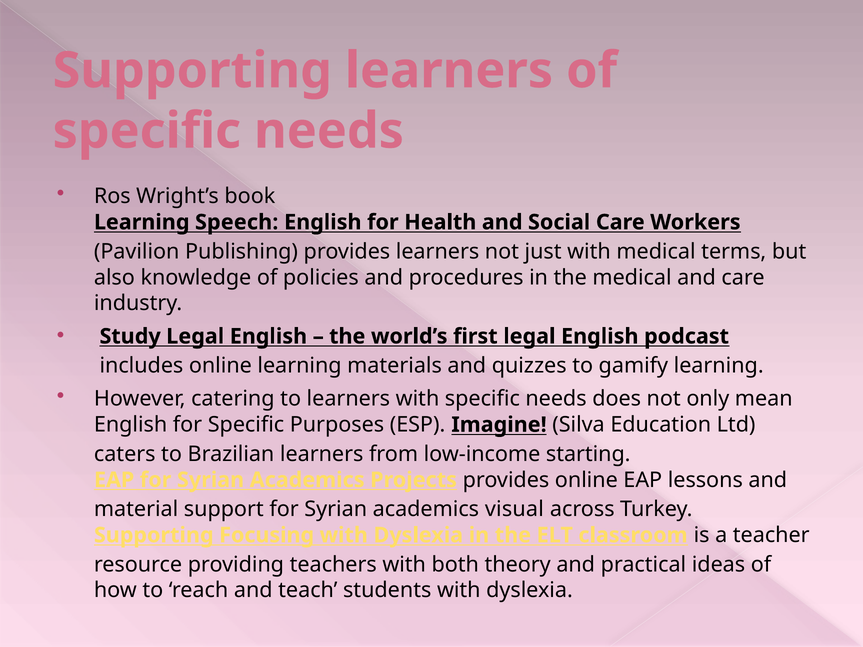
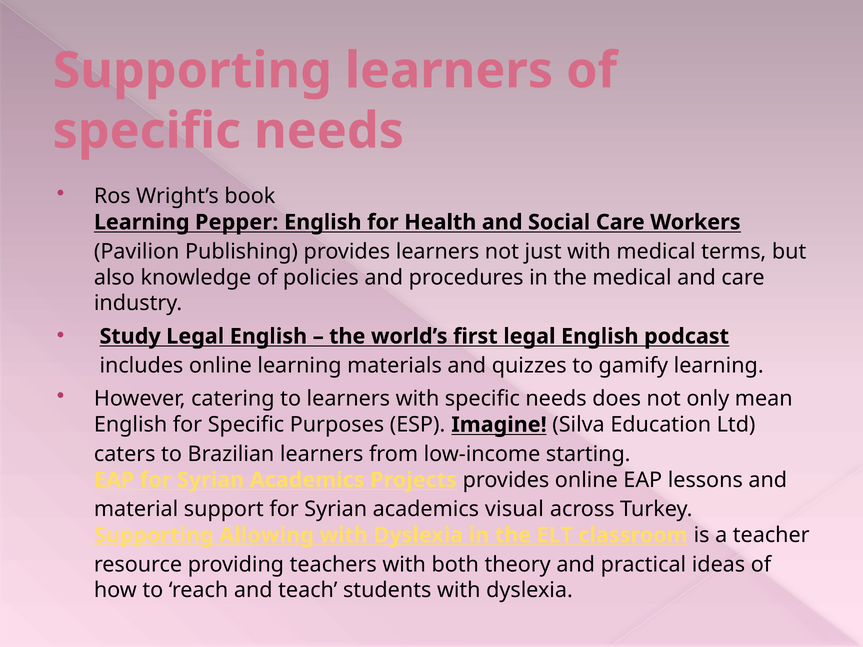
Speech: Speech -> Pepper (237, 222)
Focusing: Focusing -> Allowing (267, 535)
